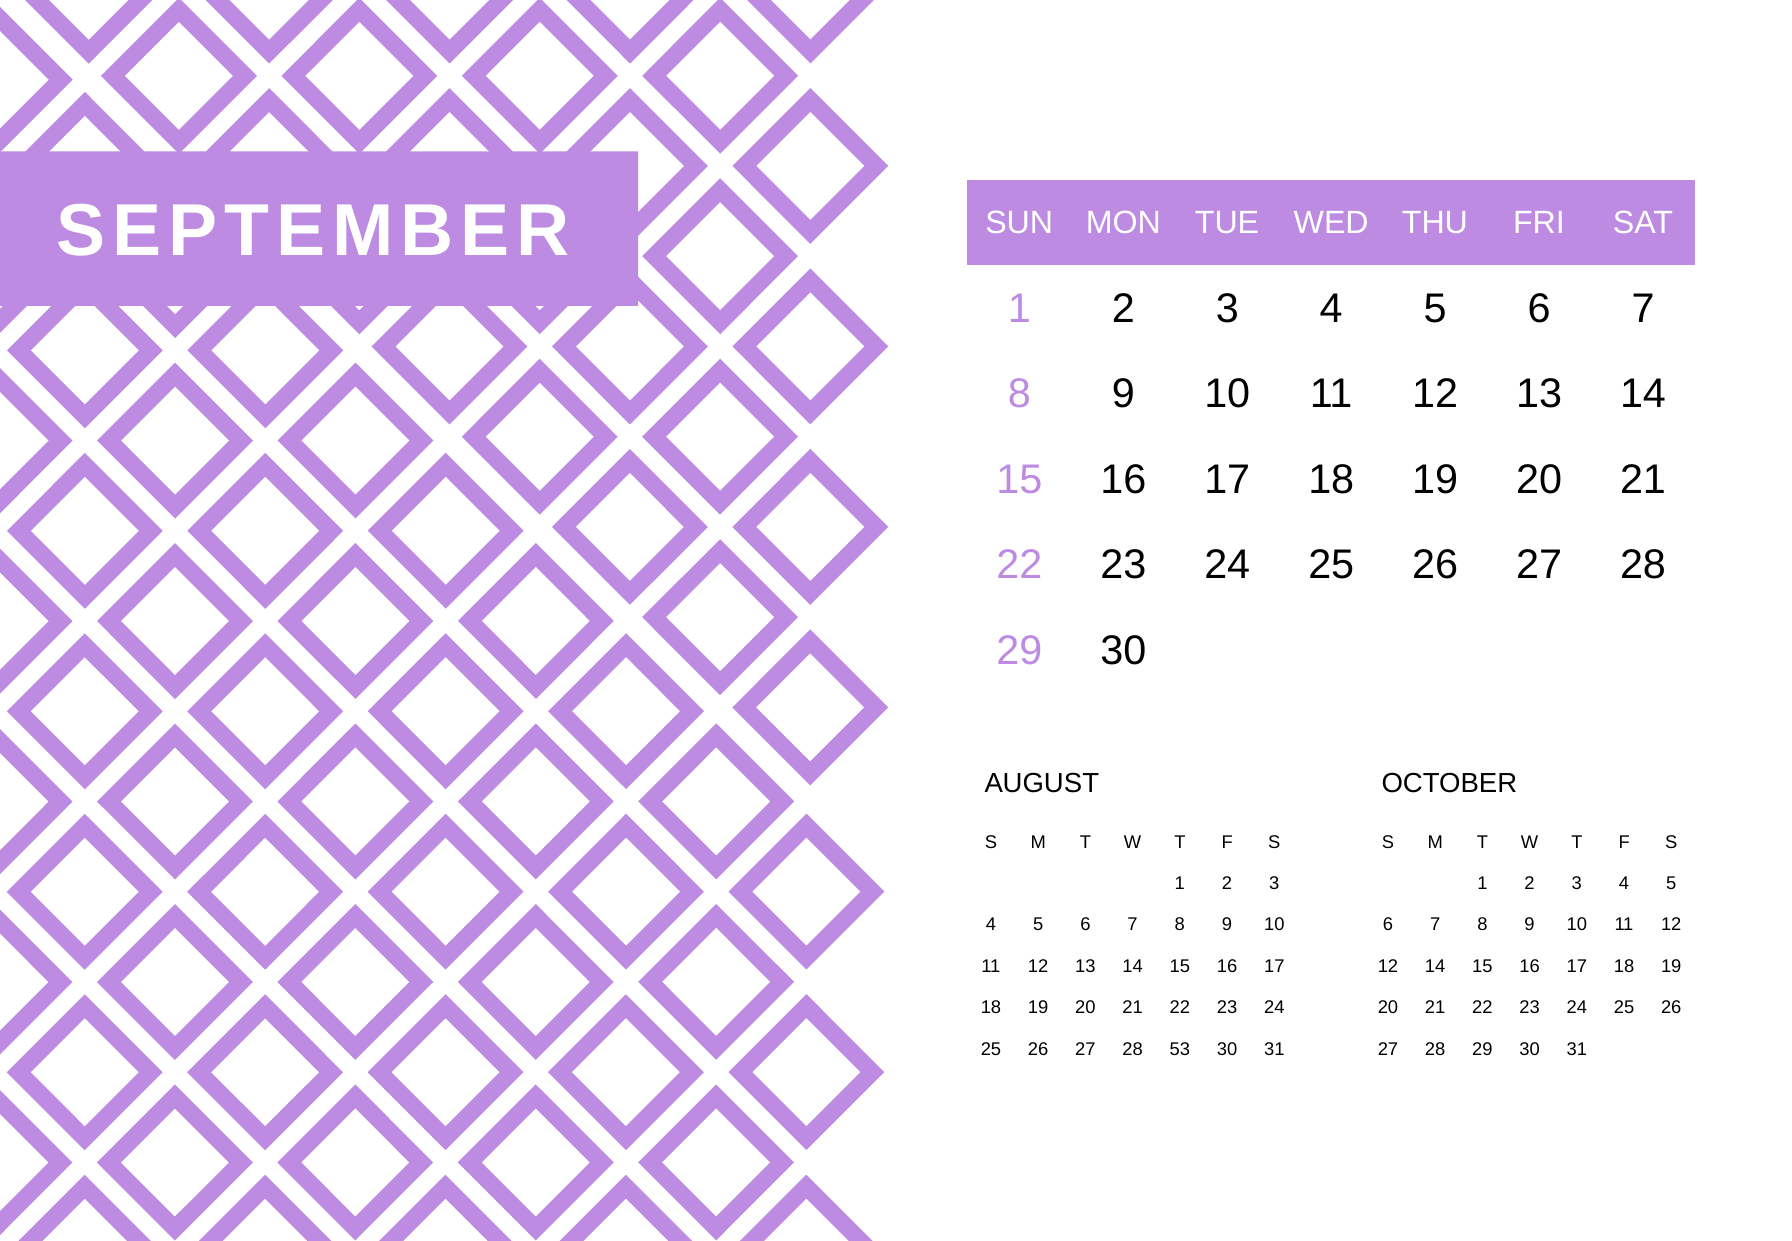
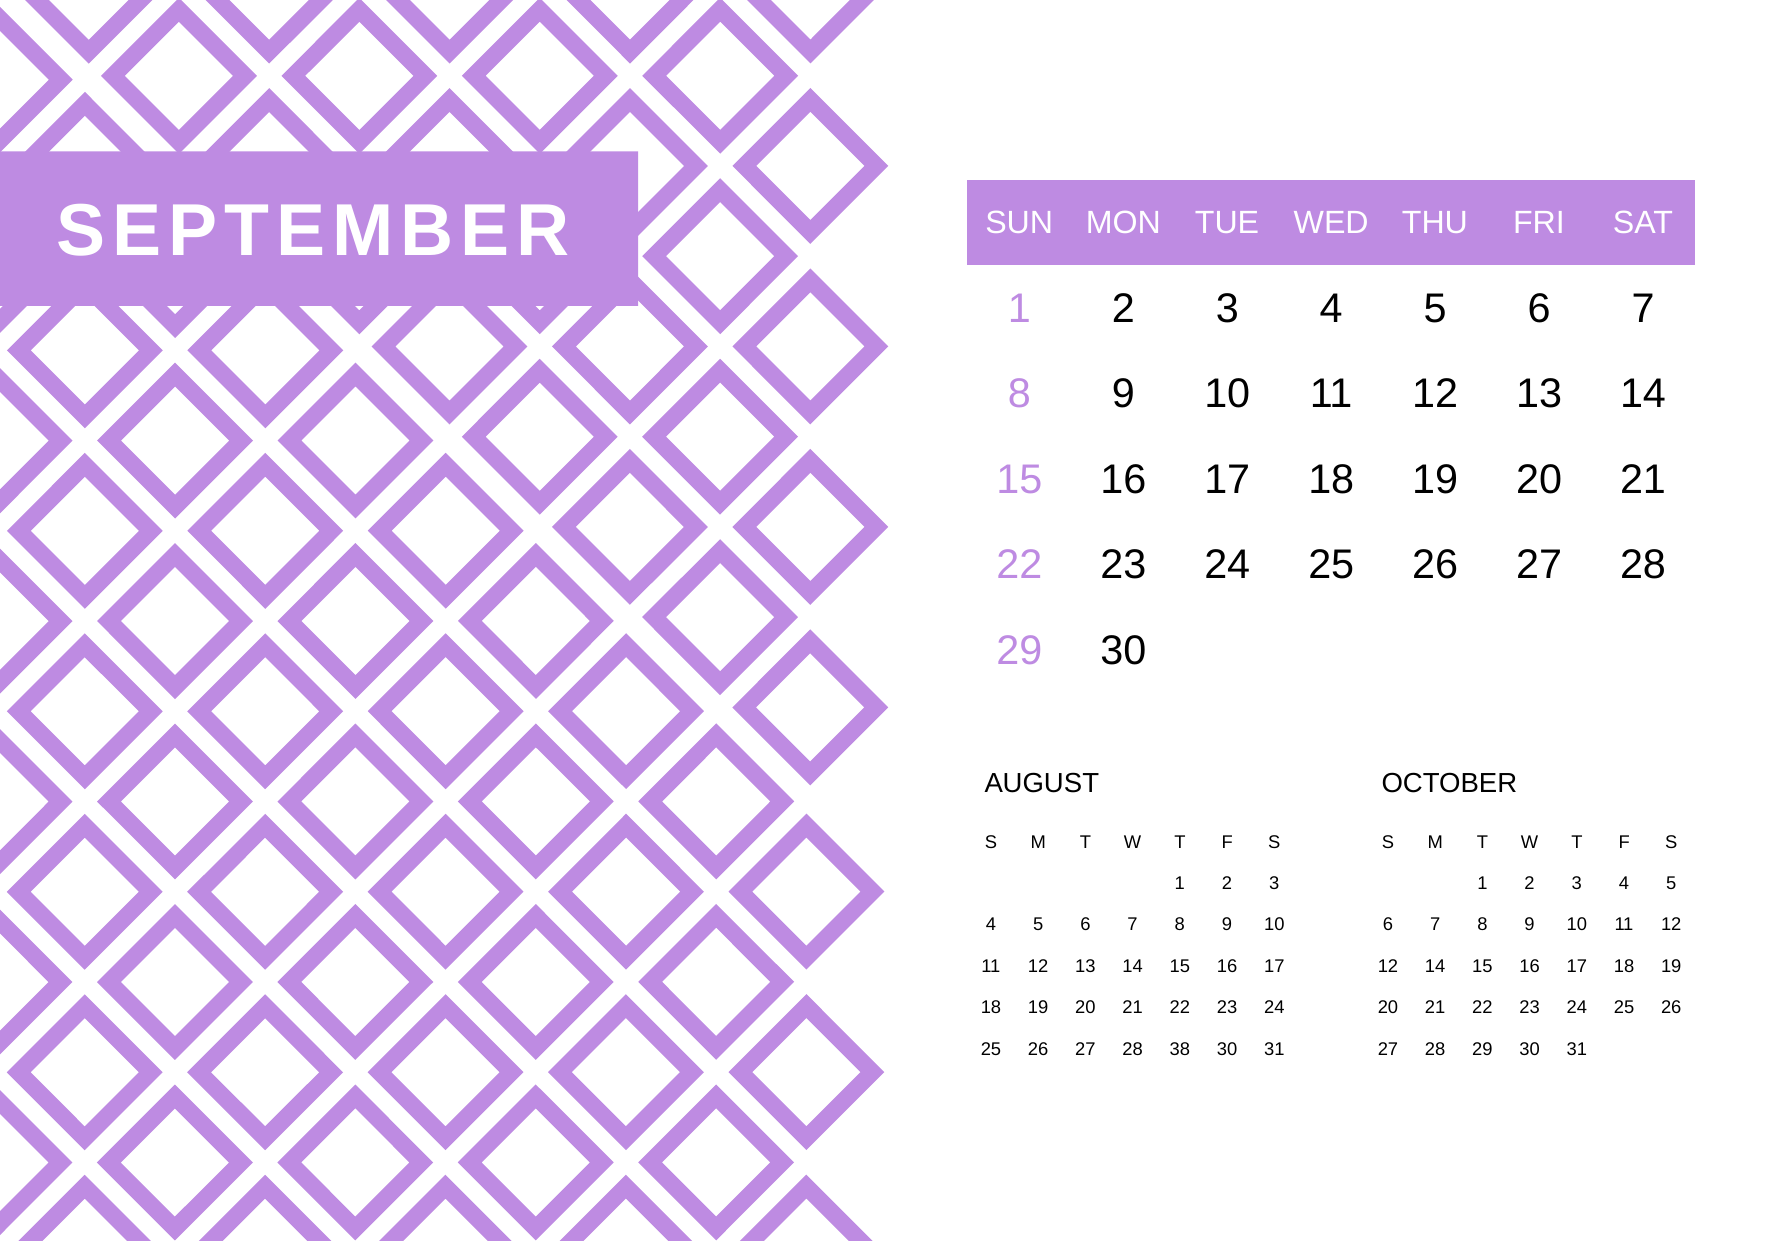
53: 53 -> 38 (1180, 1049)
